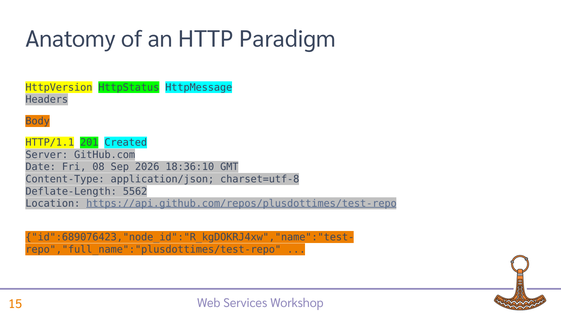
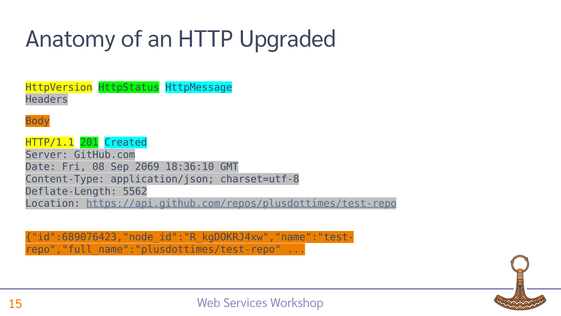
Paradigm: Paradigm -> Upgraded (288, 39)
2026: 2026 -> 2069 (147, 167)
